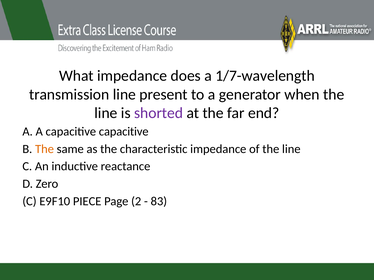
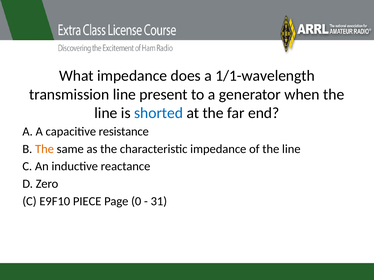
1/7-wavelength: 1/7-wavelength -> 1/1-wavelength (265, 76)
shorted colour: purple -> blue (159, 113)
capacitive capacitive: capacitive -> resistance (124, 132)
2: 2 -> 0 (136, 202)
83: 83 -> 31 (159, 202)
